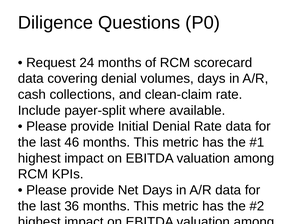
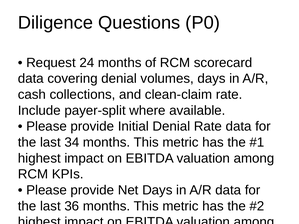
46: 46 -> 34 (72, 142)
